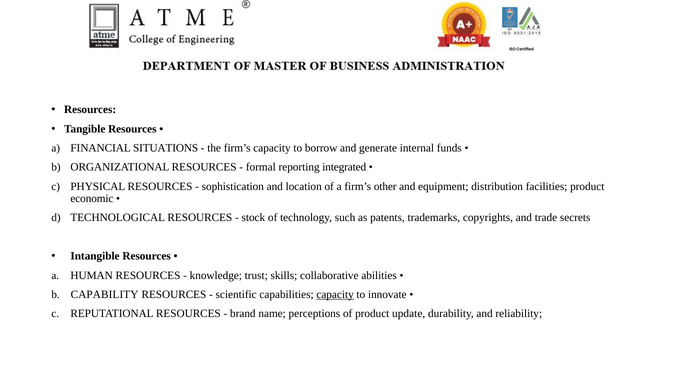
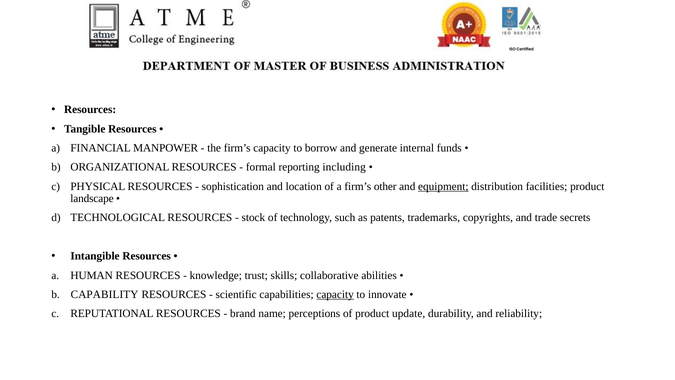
SITUATIONS: SITUATIONS -> MANPOWER (166, 148)
integrated: integrated -> including (344, 167)
equipment underline: none -> present (443, 186)
economic: economic -> landscape (92, 198)
